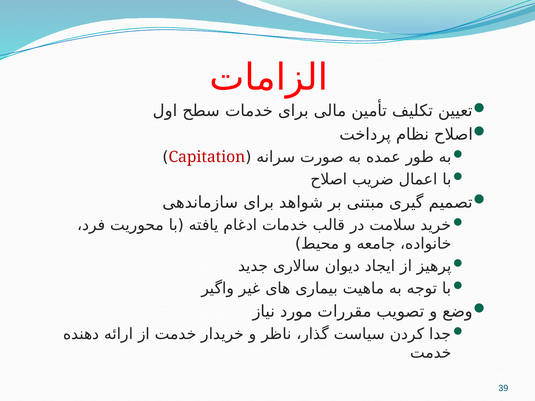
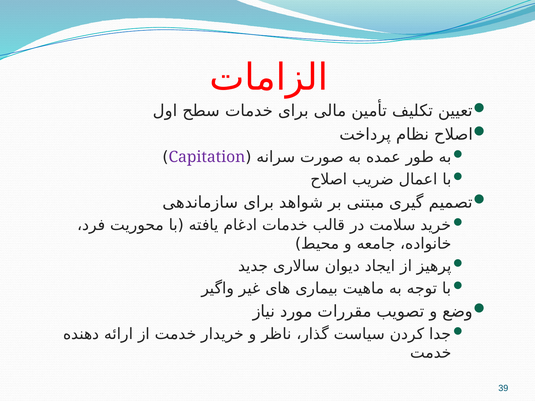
Capitation colour: red -> purple (207, 157)
